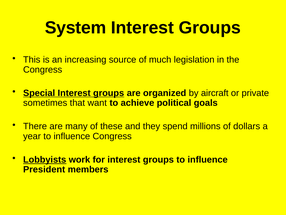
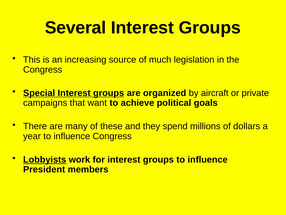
System: System -> Several (75, 28)
sometimes: sometimes -> campaigns (45, 103)
